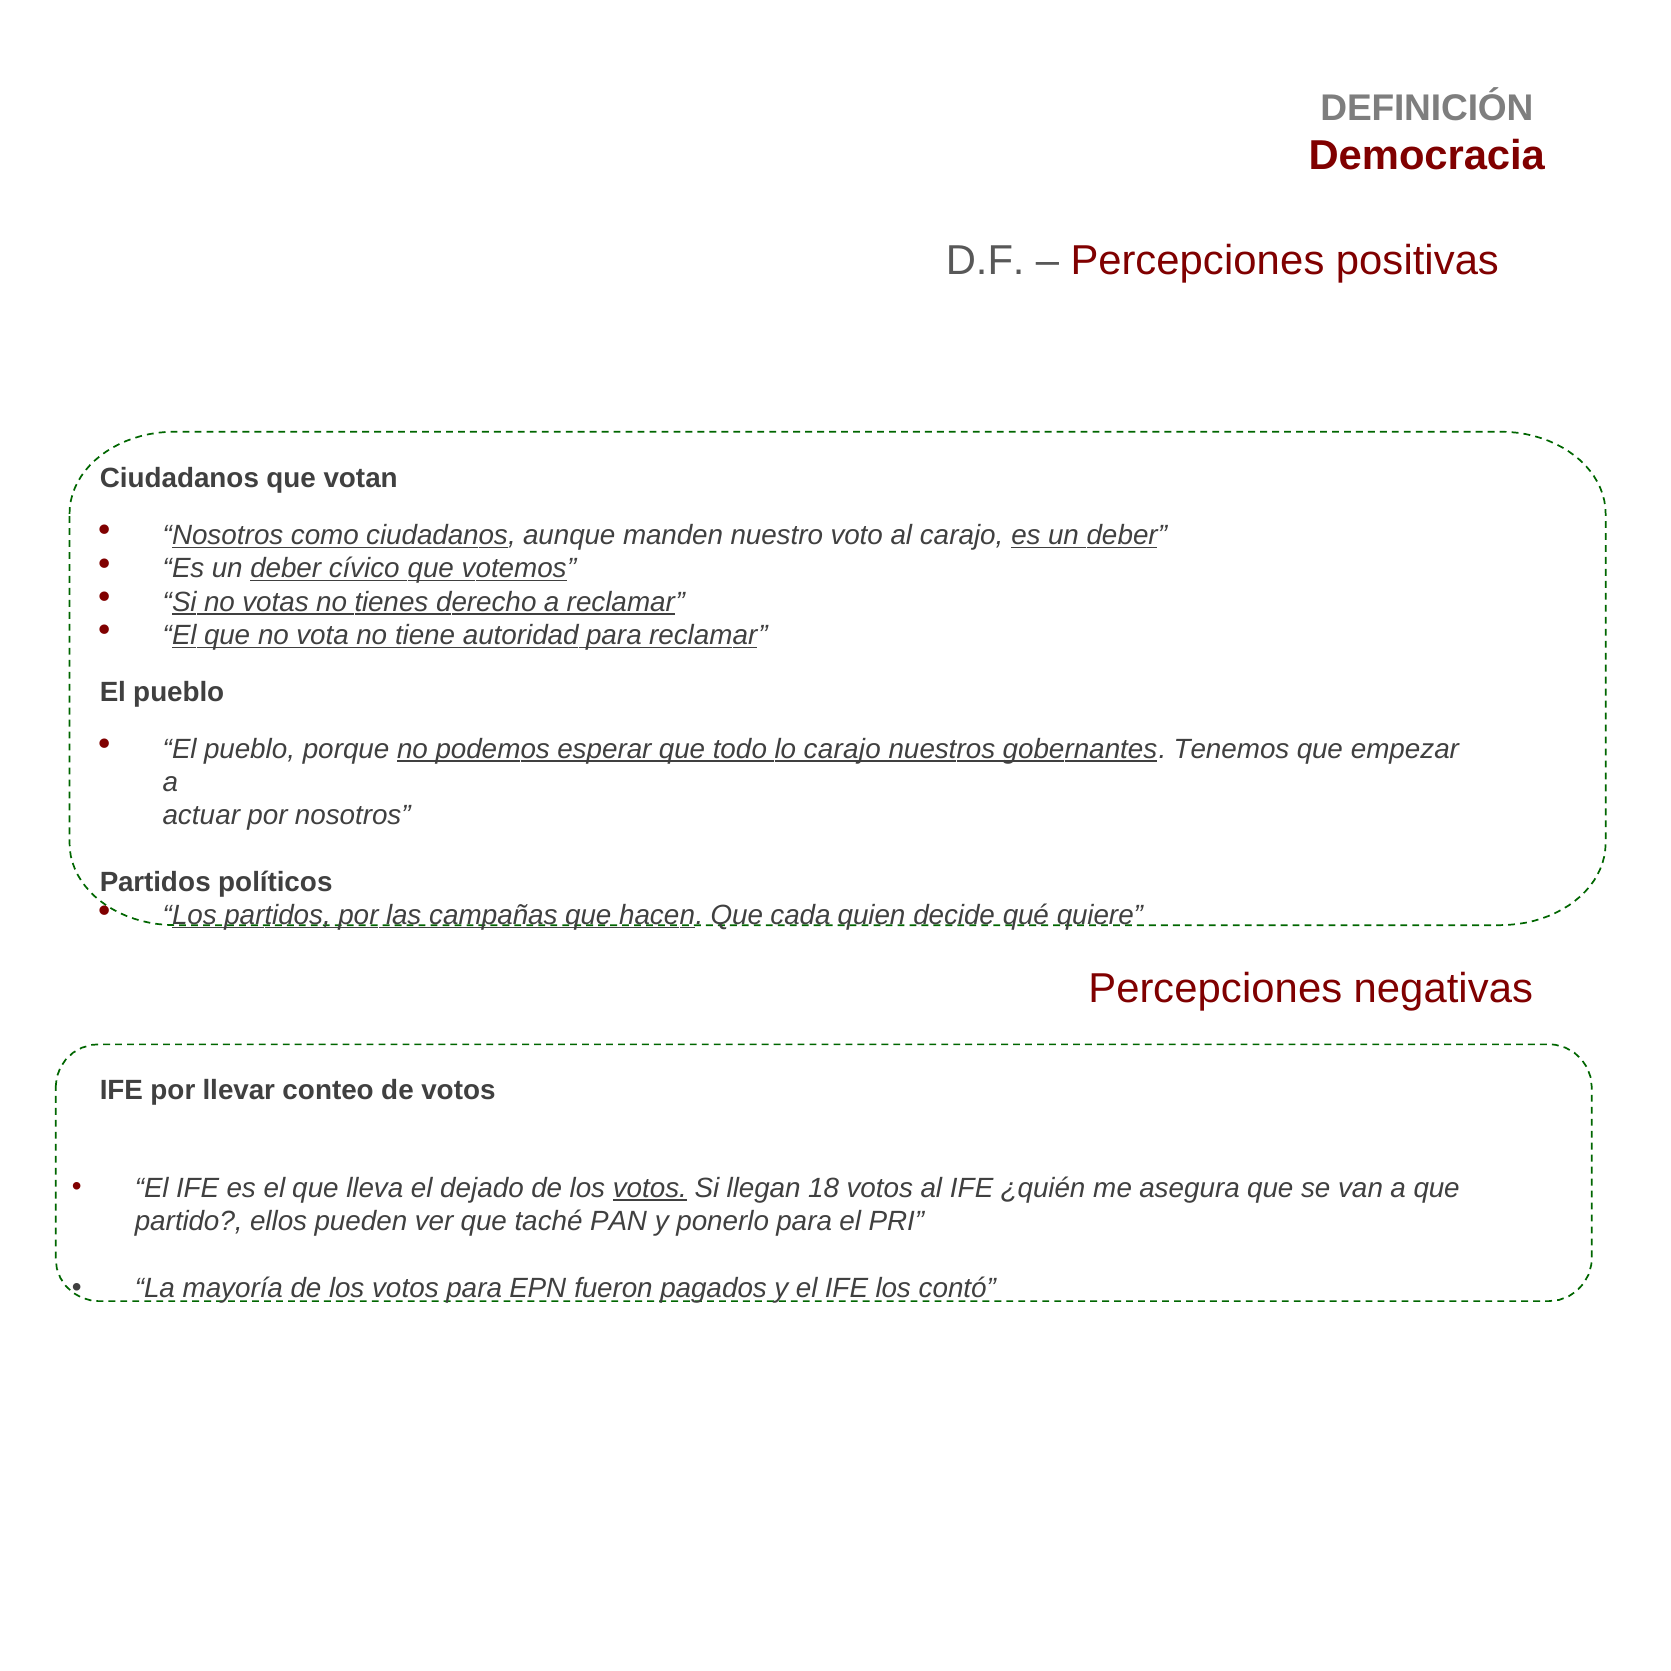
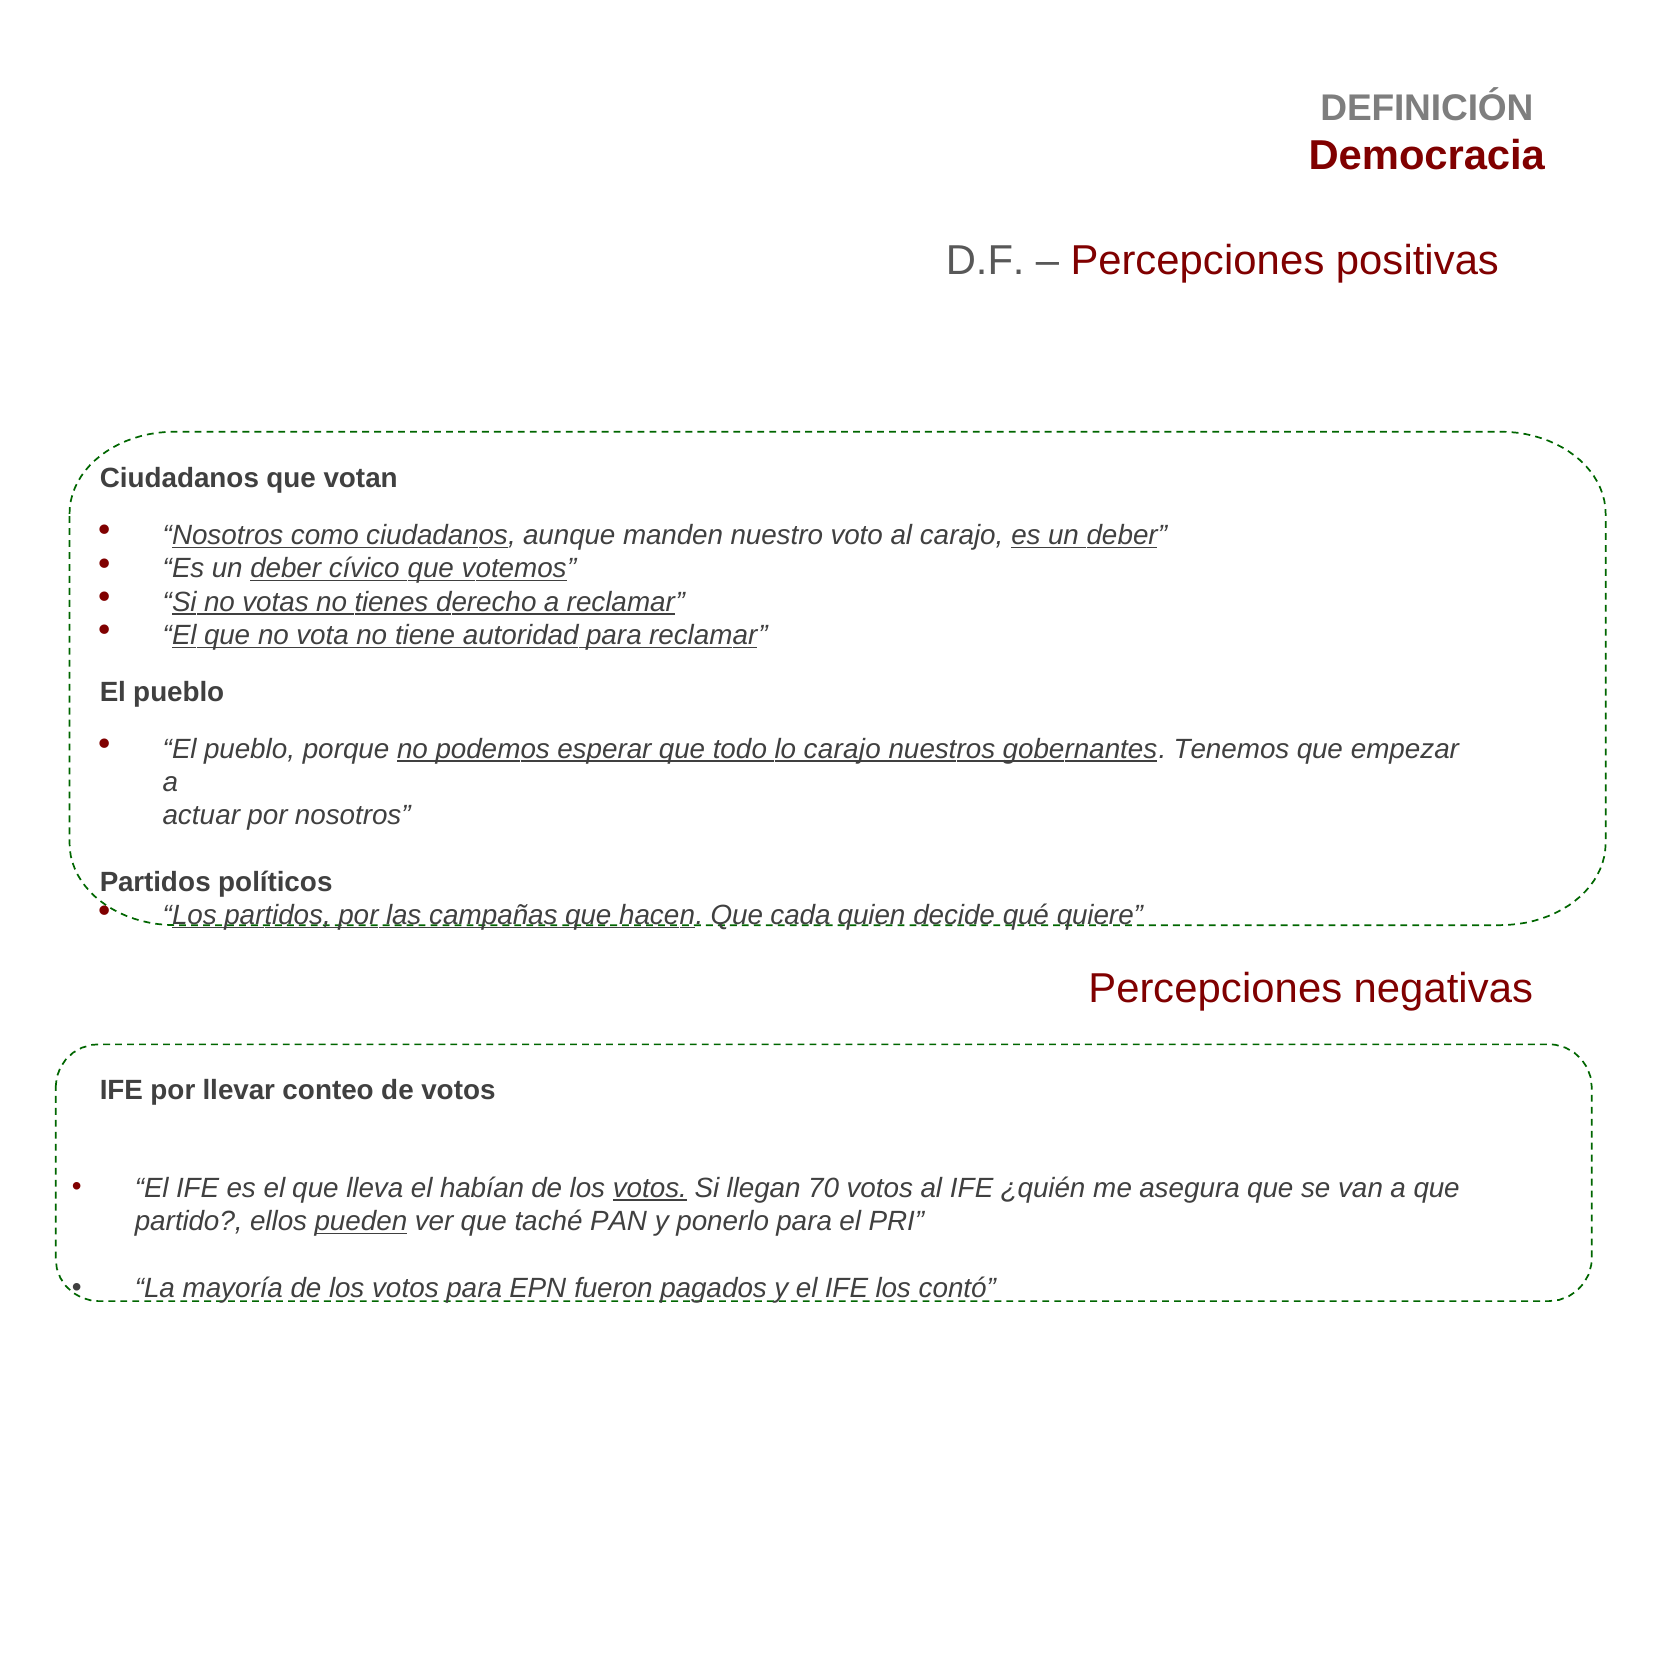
dejado: dejado -> habían (482, 1188)
18: 18 -> 70 (824, 1188)
pueden underline: none -> present (361, 1222)
